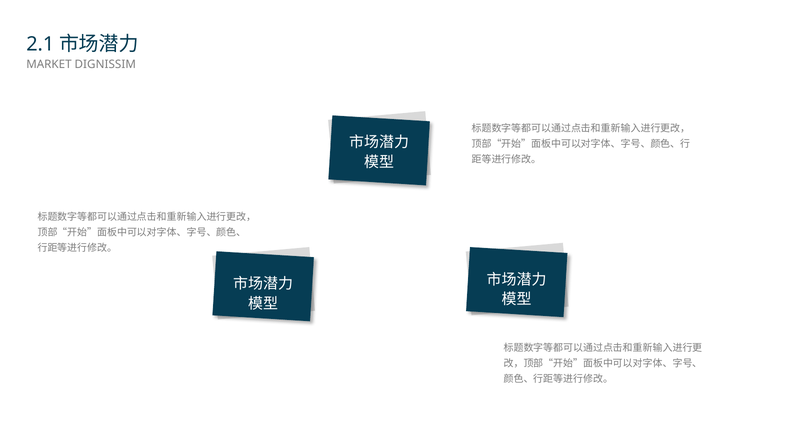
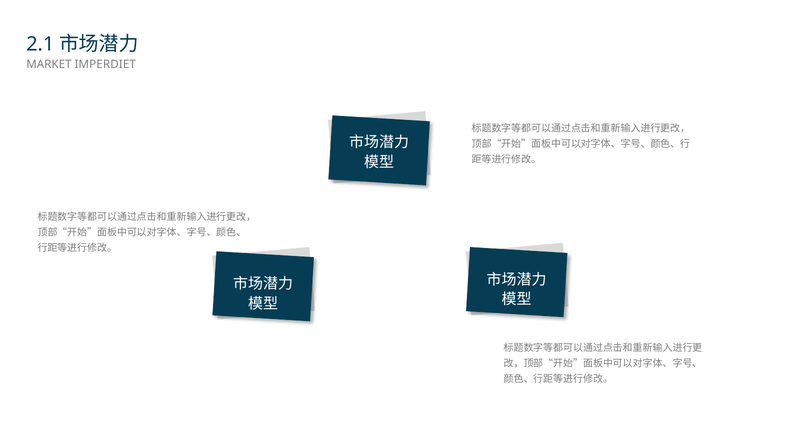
DIGNISSIM: DIGNISSIM -> IMPERDIET (105, 65)
